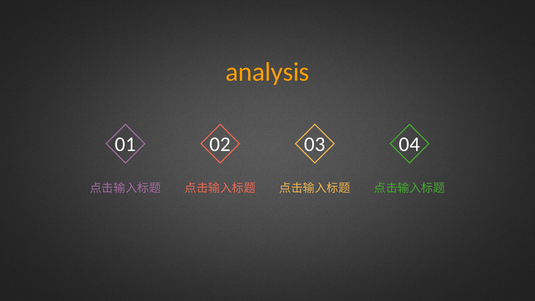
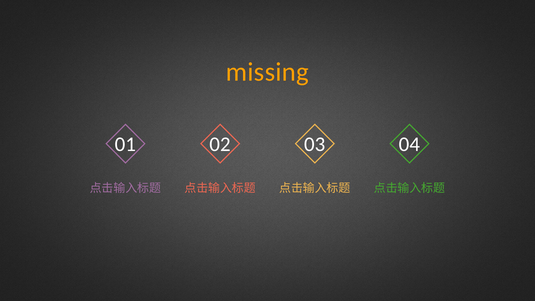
analysis: analysis -> missing (267, 72)
